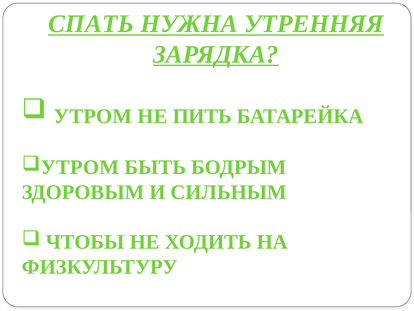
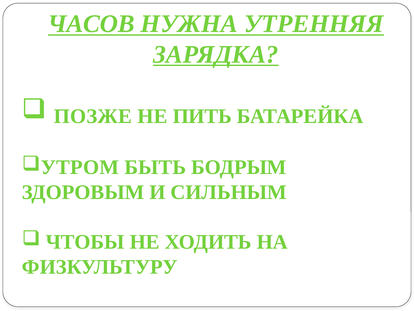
СПАТЬ: СПАТЬ -> ЧАСОВ (91, 24)
УТРОМ: УТРОМ -> ПОЗЖЕ (93, 116)
